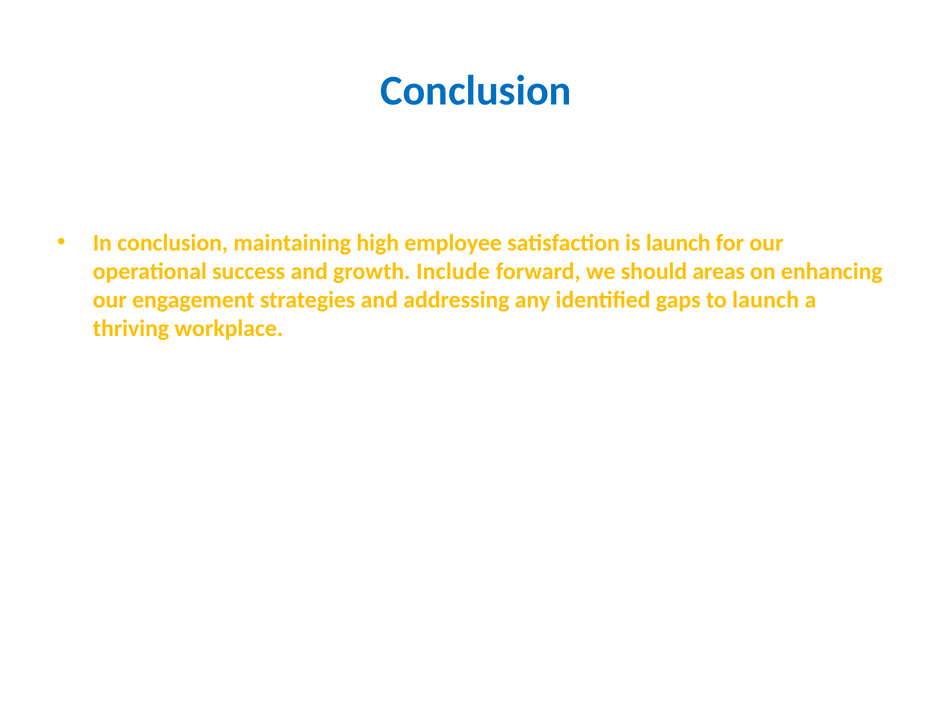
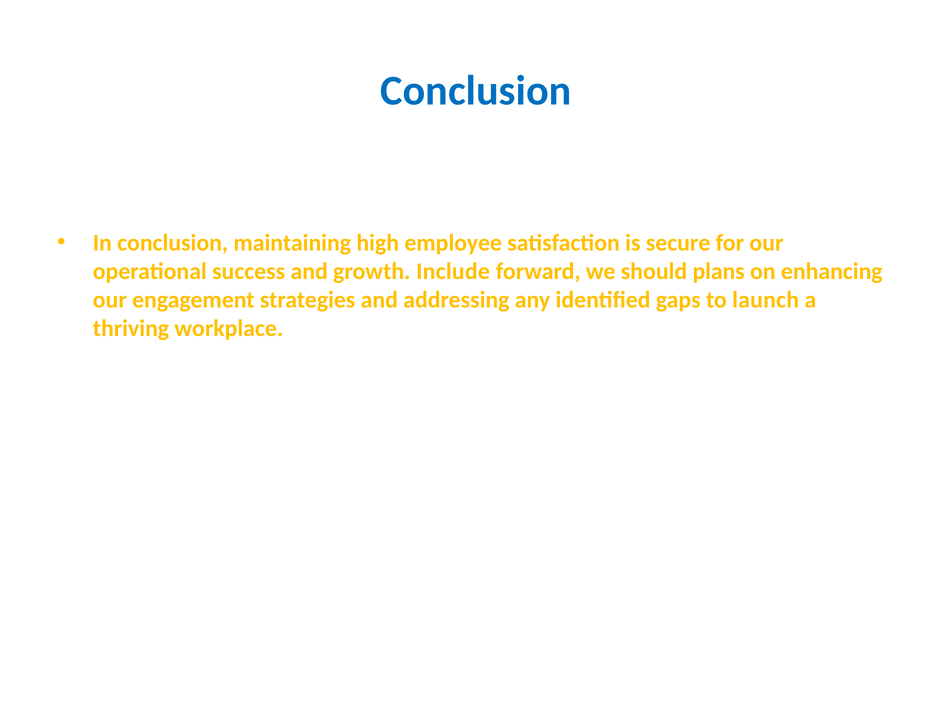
is launch: launch -> secure (678, 243)
areas: areas -> plans (719, 271)
